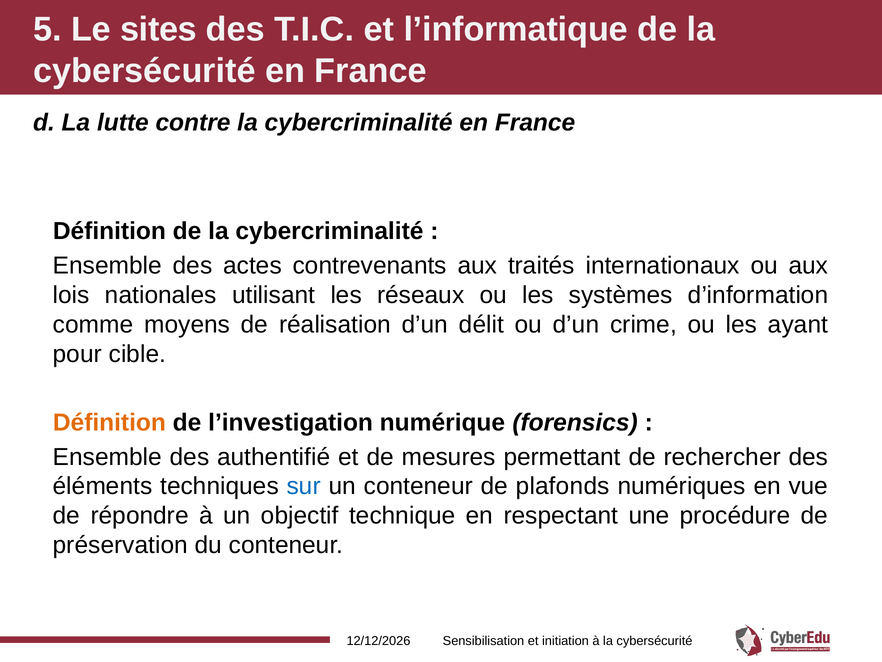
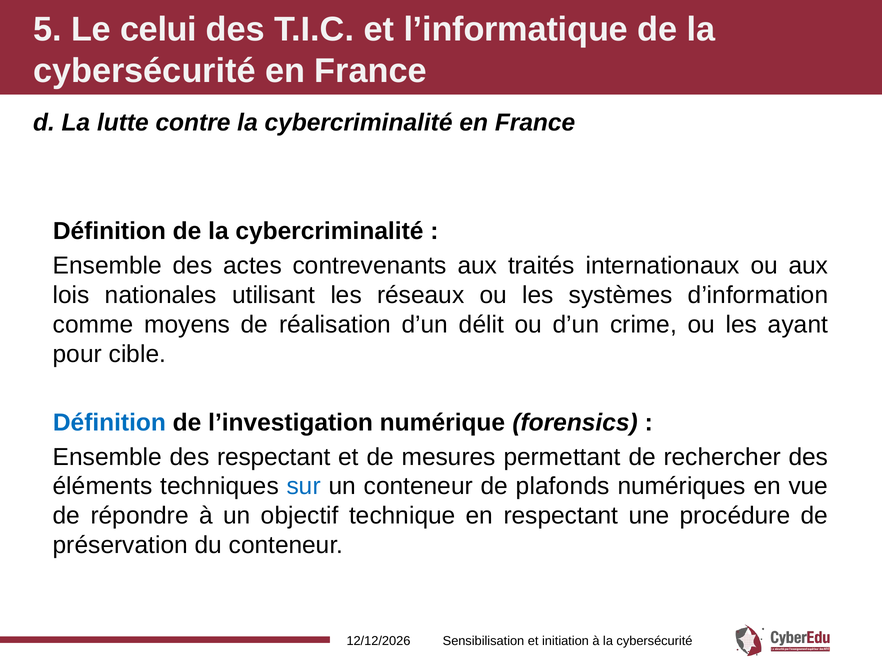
sites: sites -> celui (159, 30)
Définition colour: orange -> blue (109, 422)
des authentifié: authentifié -> respectant (274, 457)
